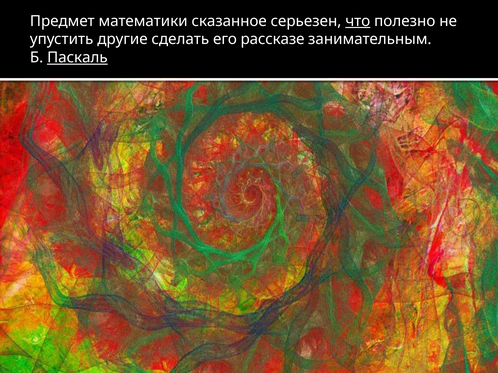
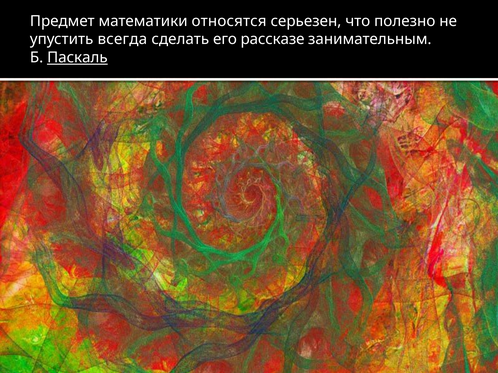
сказанное: сказанное -> относятся (229, 21)
что underline: present -> none (358, 21)
другие: другие -> всегда (122, 39)
